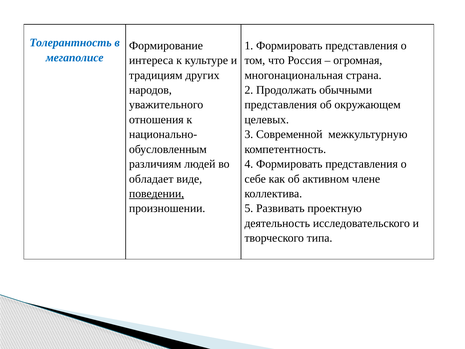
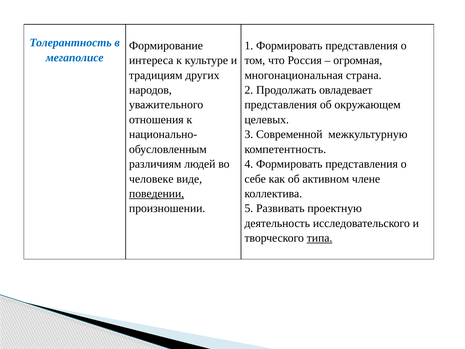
обычными: обычными -> овладевает (346, 90)
обладает: обладает -> человеке (151, 179)
типа underline: none -> present (320, 238)
